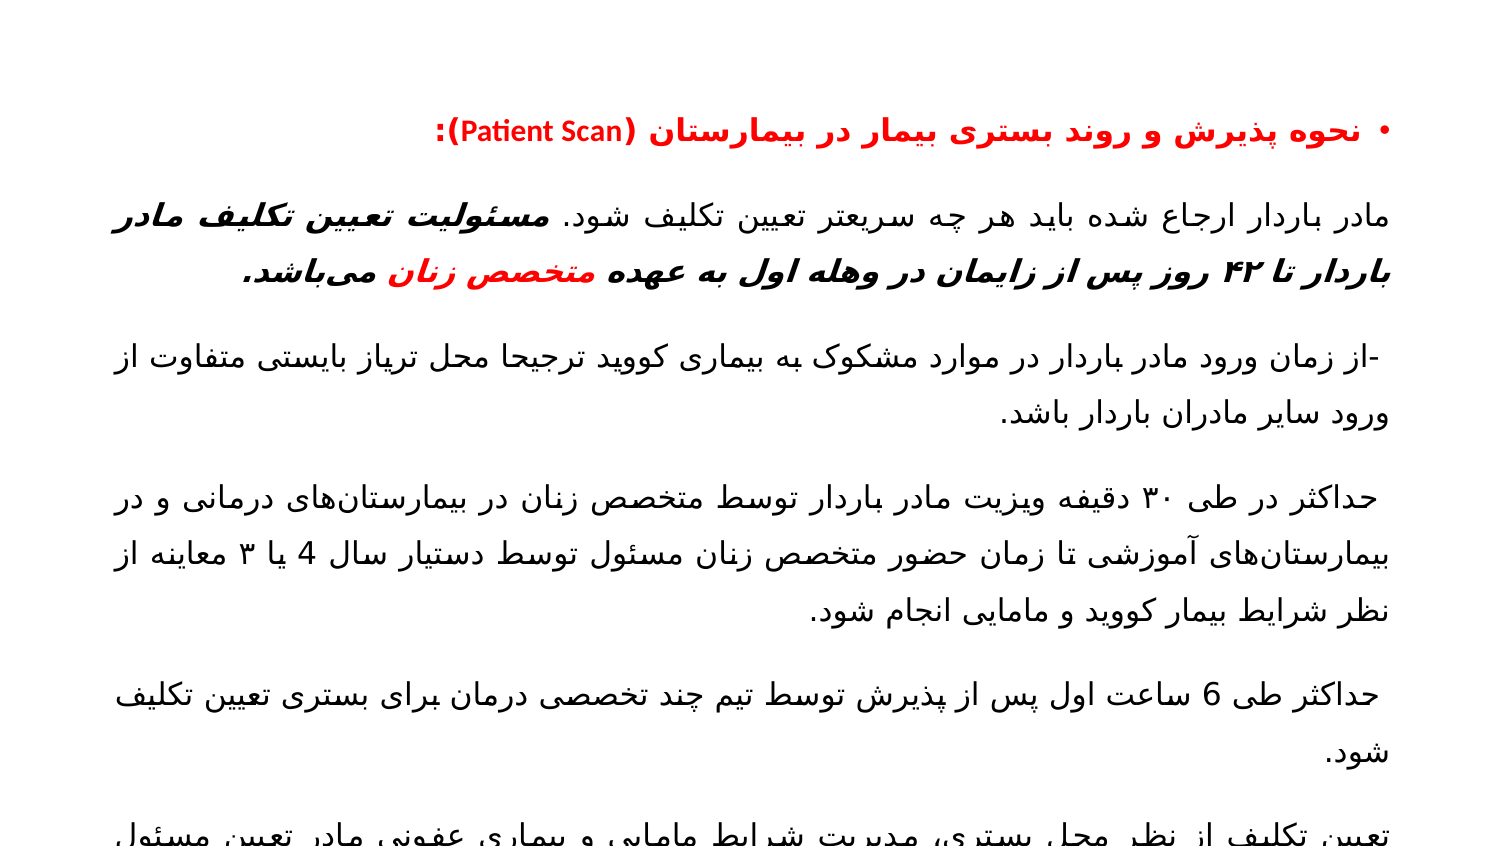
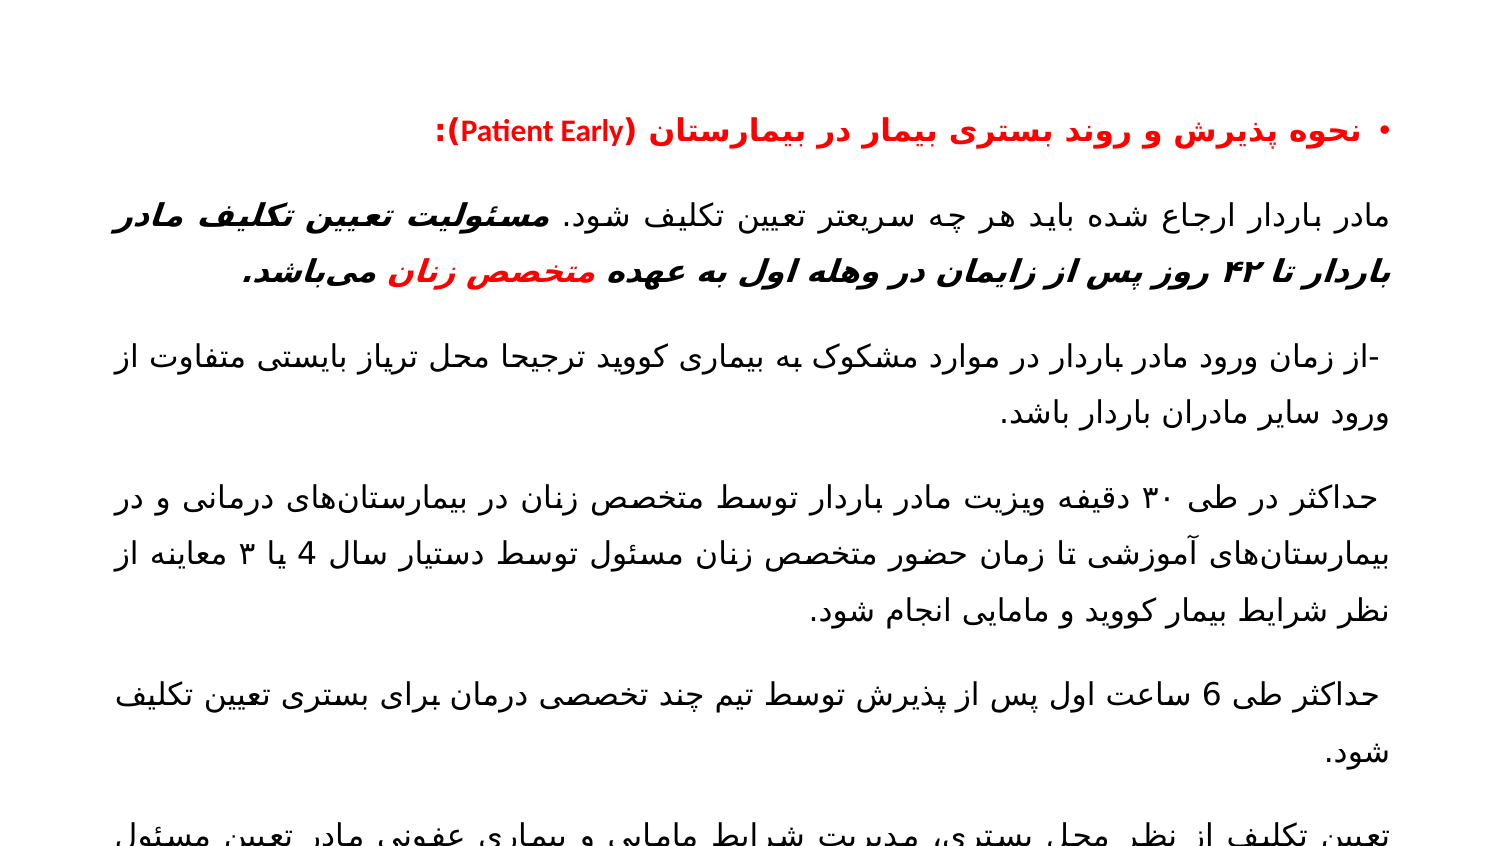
Scan: Scan -> Early (592, 132)
